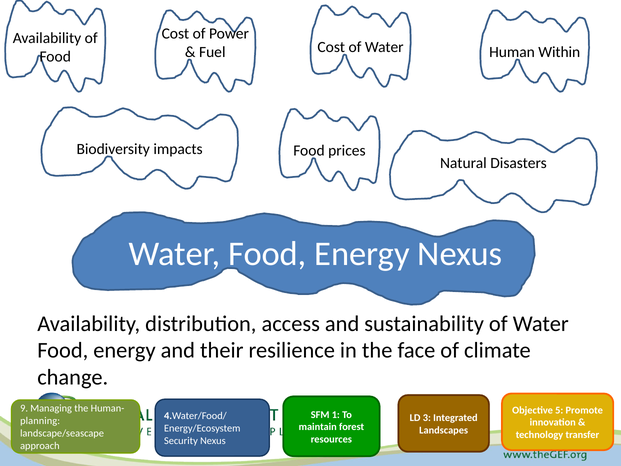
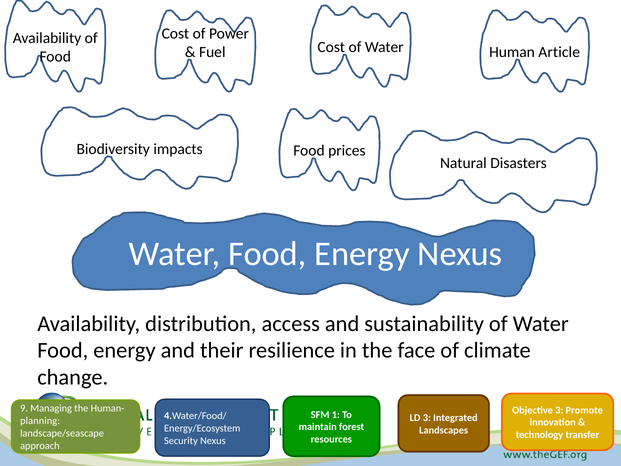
Within: Within -> Article (559, 52)
Objective 5: 5 -> 3 (559, 410)
